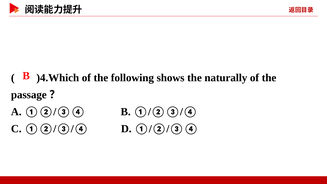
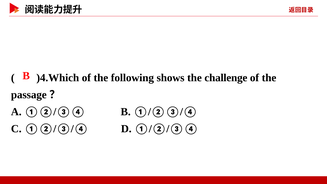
naturally: naturally -> challenge (226, 78)
